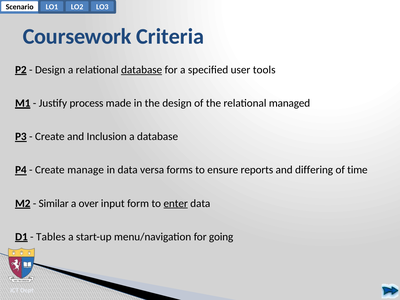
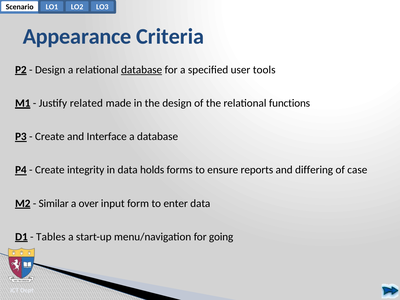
Coursework: Coursework -> Appearance (77, 36)
process: process -> related (86, 103)
managed: managed -> functions (290, 103)
Inclusion: Inclusion -> Interface (107, 137)
manage: manage -> integrity (86, 170)
versa: versa -> holds (152, 170)
time: time -> case (357, 170)
enter underline: present -> none (176, 203)
